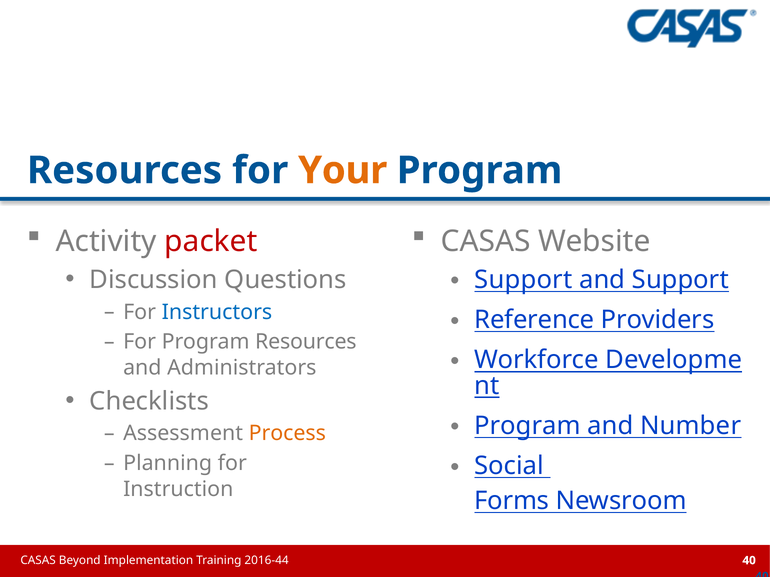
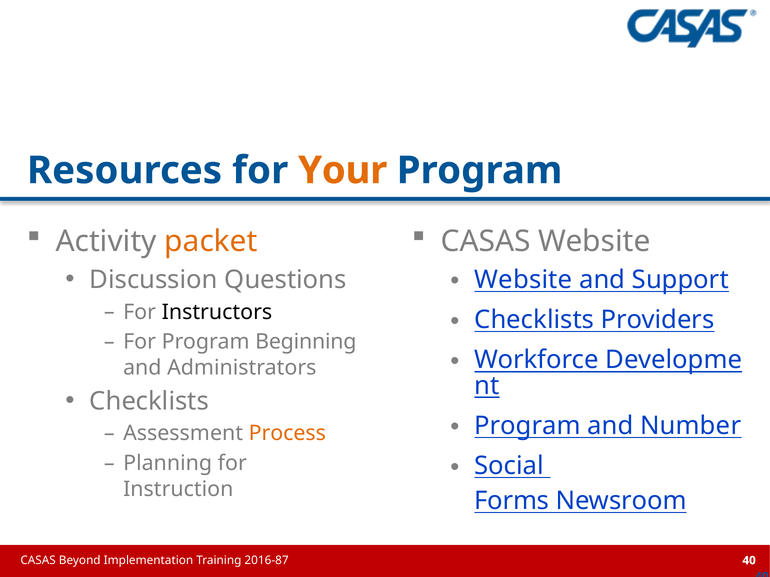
packet colour: red -> orange (211, 242)
Support: Support -> Website (523, 280)
Instructors colour: blue -> black (217, 312)
Reference: Reference -> Checklists (534, 320)
Program Resources: Resources -> Beginning (306, 342)
2016-44: 2016-44 -> 2016-87 (267, 561)
